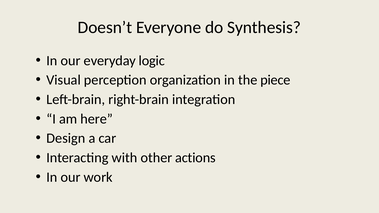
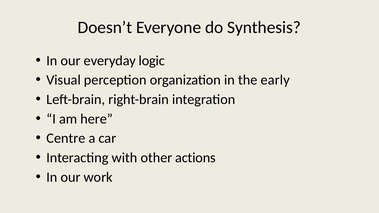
piece: piece -> early (275, 80)
Design: Design -> Centre (66, 138)
